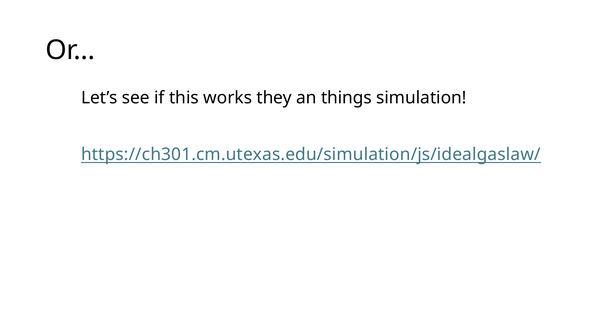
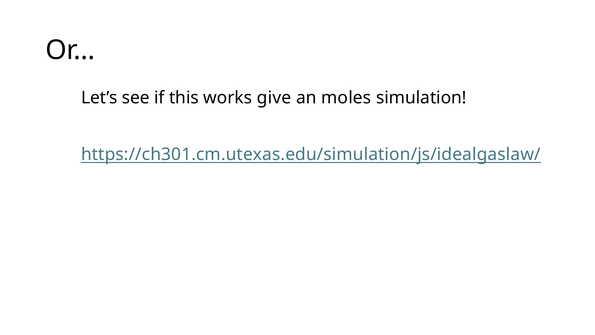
they: they -> give (274, 98)
things: things -> moles (346, 98)
